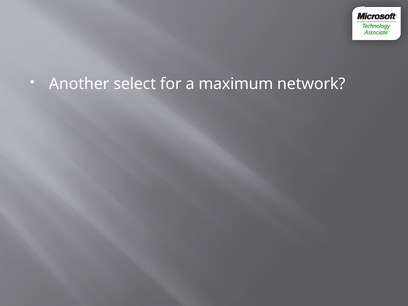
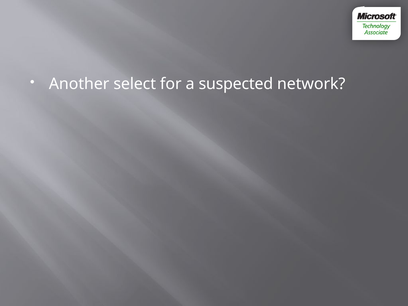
maximum: maximum -> suspected (236, 84)
